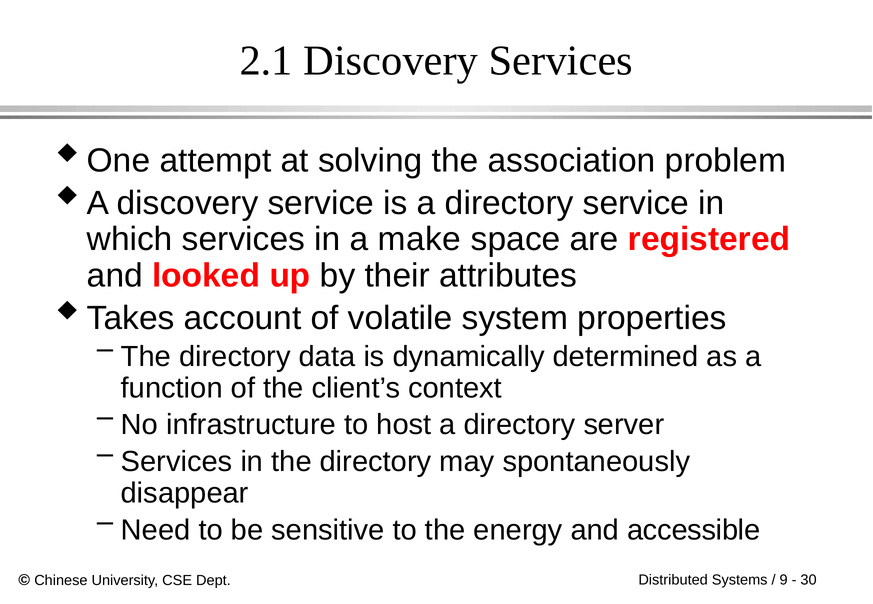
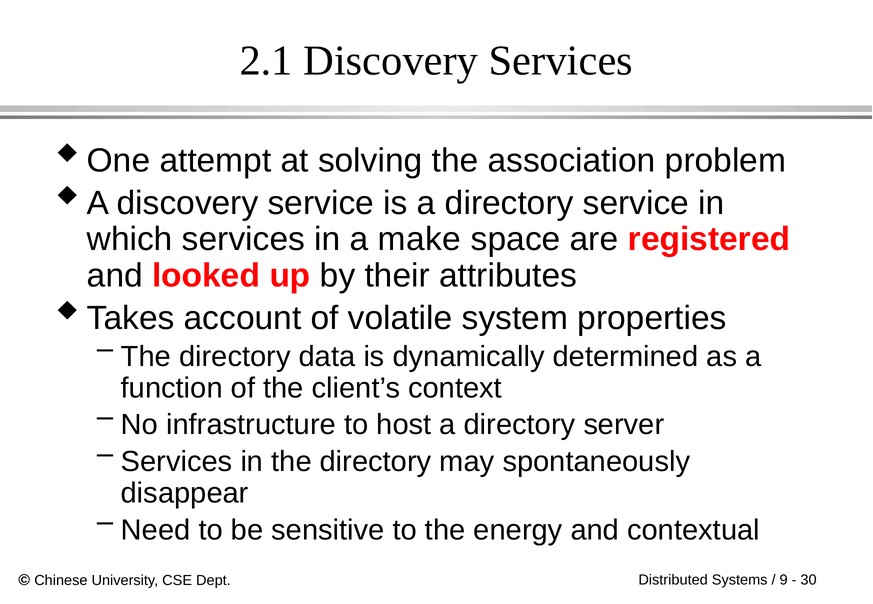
accessible: accessible -> contextual (694, 530)
